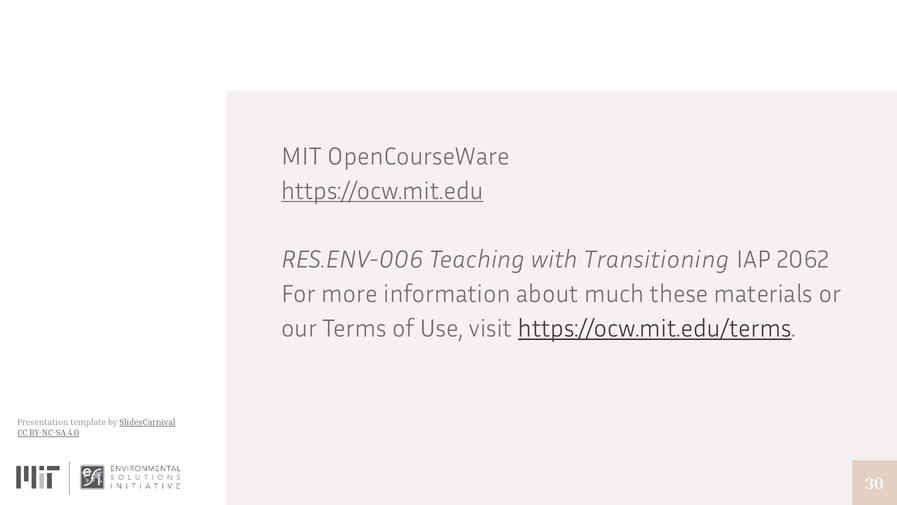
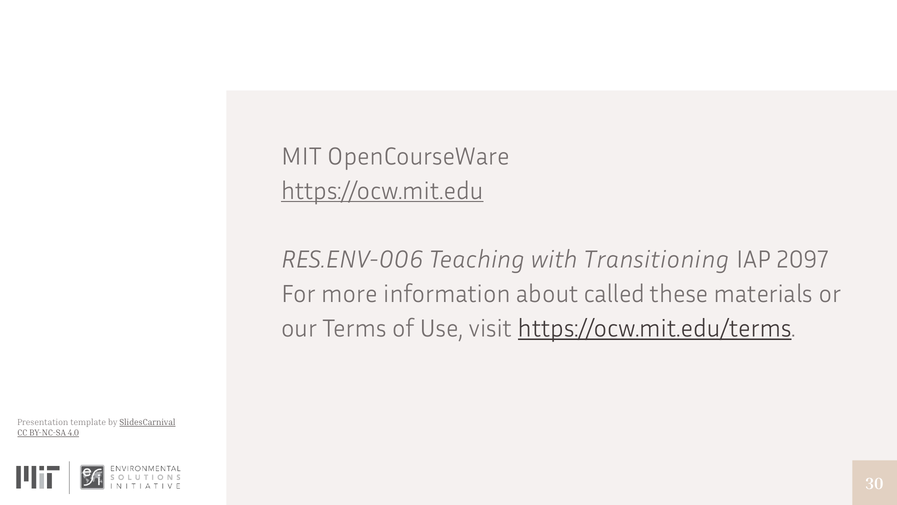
2062: 2062 -> 2097 (803, 259)
much: much -> called (614, 294)
